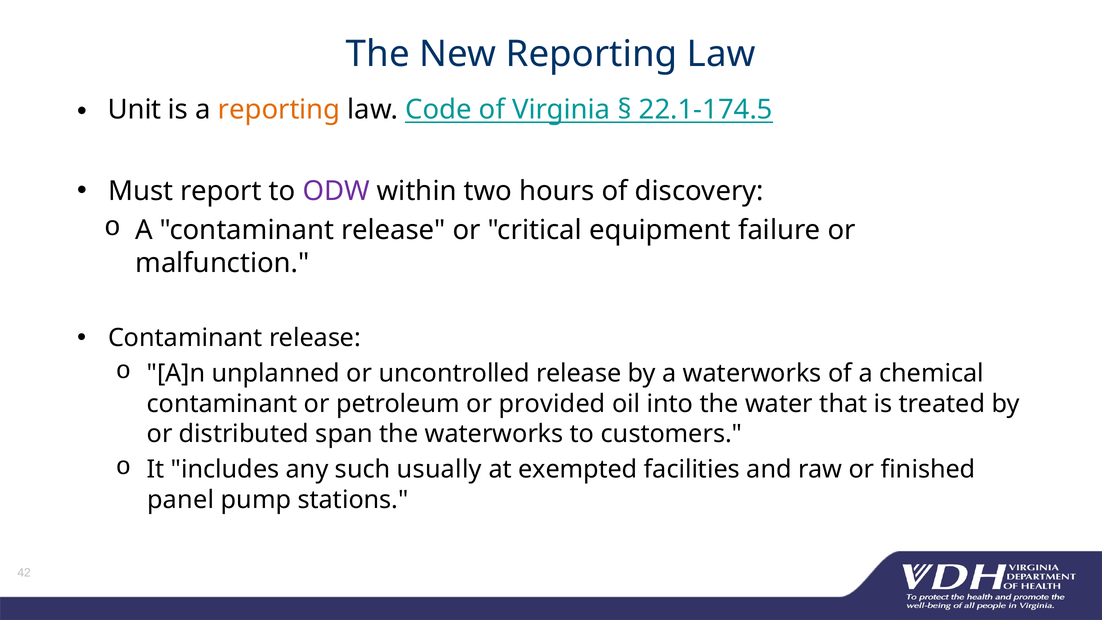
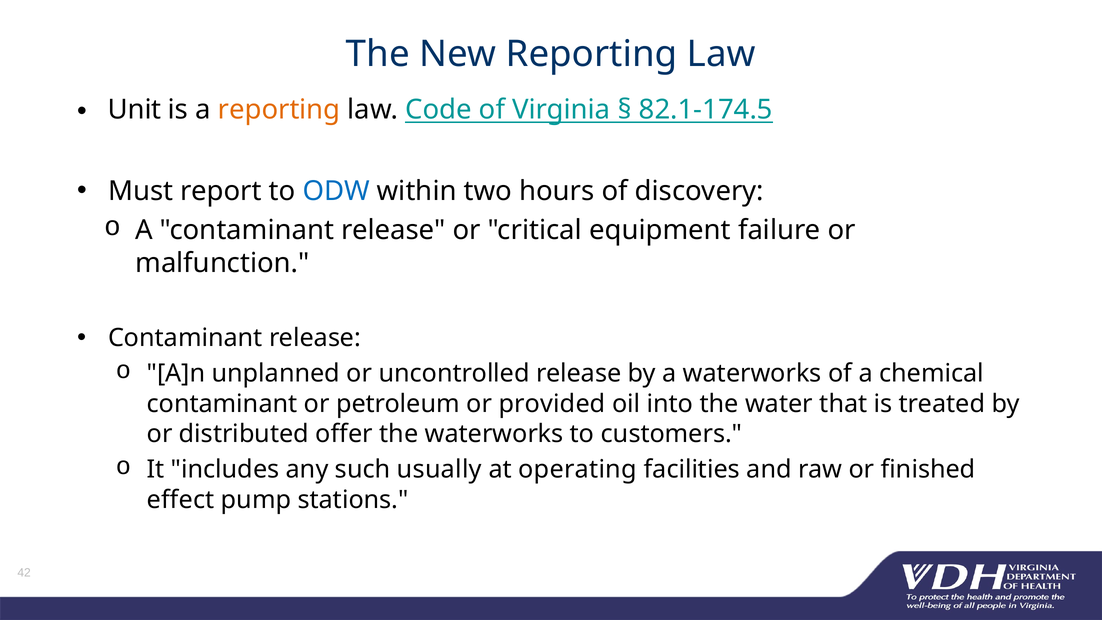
22.1-174.5: 22.1-174.5 -> 82.1-174.5 (706, 110)
ODW colour: purple -> blue (336, 191)
span: span -> offer (344, 434)
exempted: exempted -> operating (578, 469)
panel: panel -> effect (181, 500)
